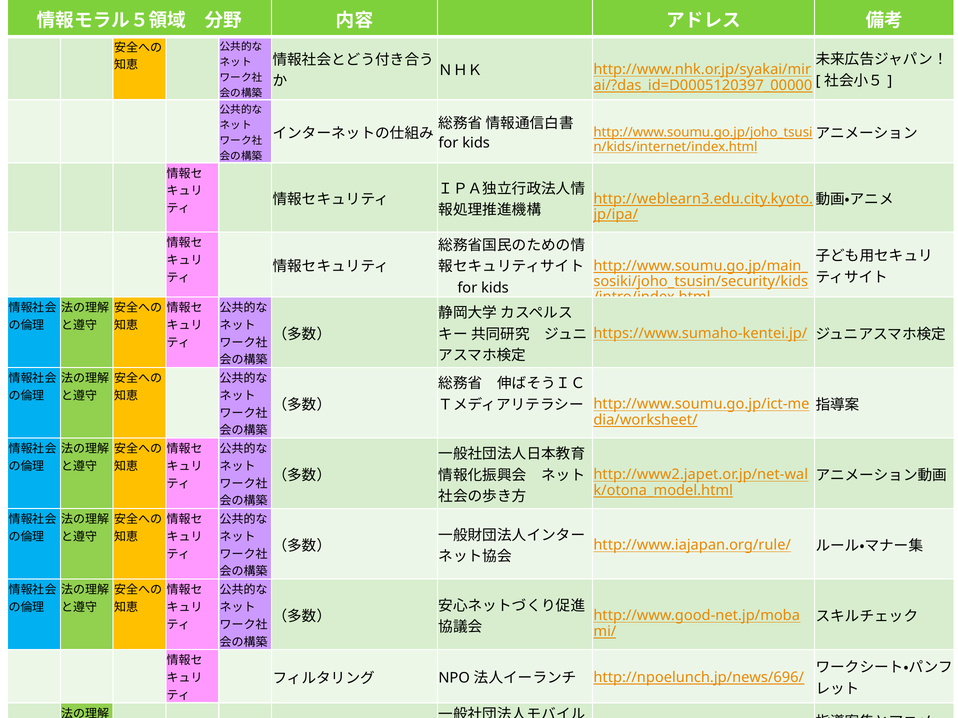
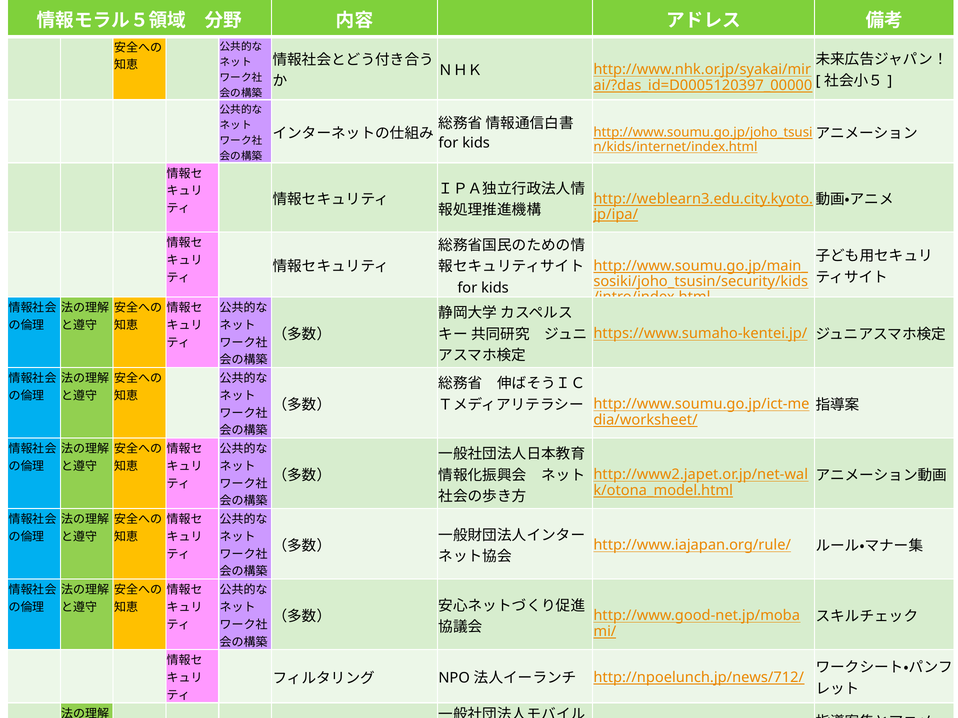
http://npoelunch.jp/news/696/: http://npoelunch.jp/news/696/ -> http://npoelunch.jp/news/712/ (699, 678)
